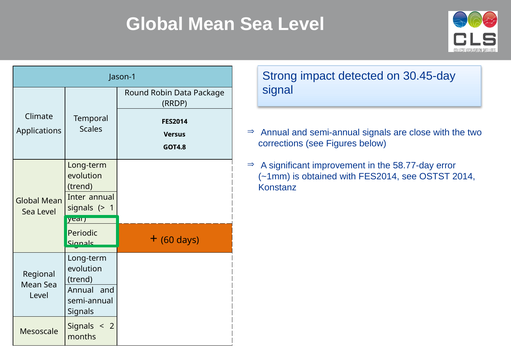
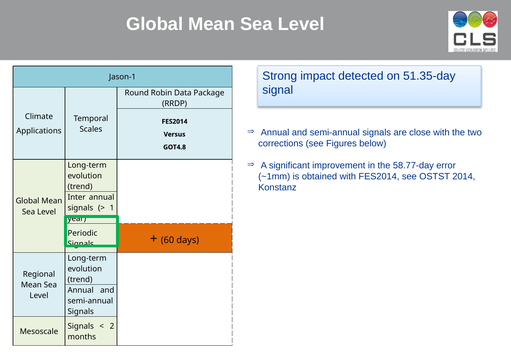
30.45-day: 30.45-day -> 51.35-day (429, 76)
